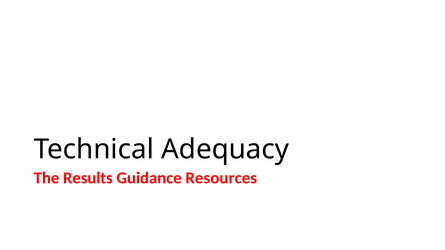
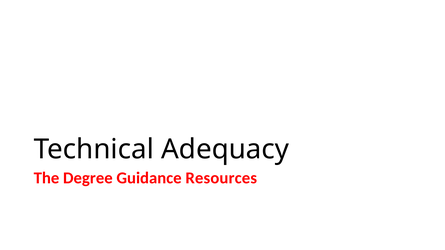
Results: Results -> Degree (88, 178)
